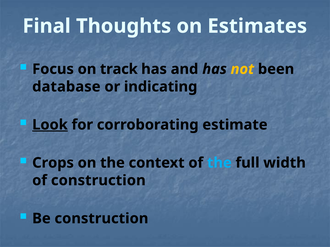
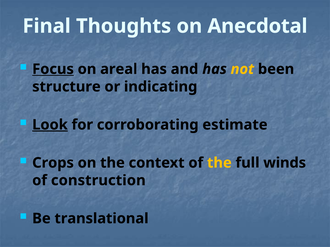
Estimates: Estimates -> Anecdotal (257, 26)
Focus underline: none -> present (53, 69)
track: track -> areal (119, 69)
database: database -> structure (66, 87)
the colour: light blue -> yellow (219, 163)
width: width -> winds (285, 163)
Be construction: construction -> translational (101, 219)
